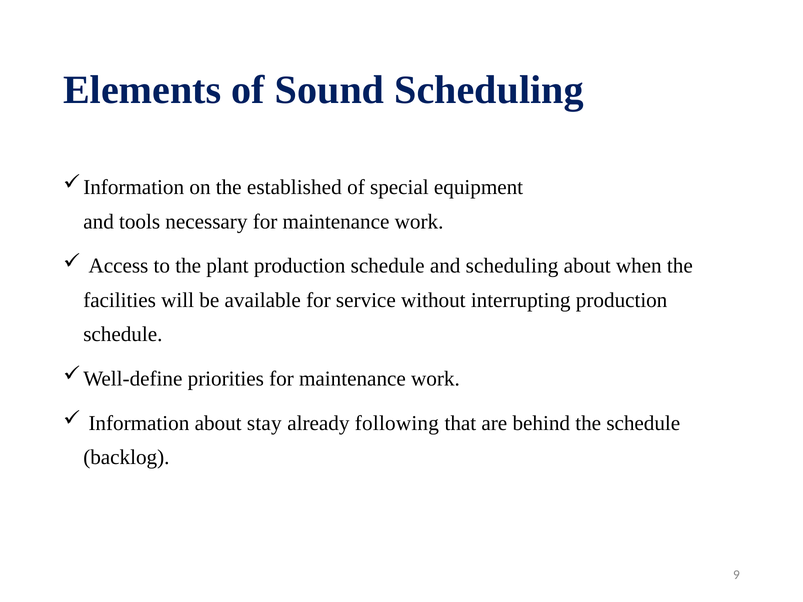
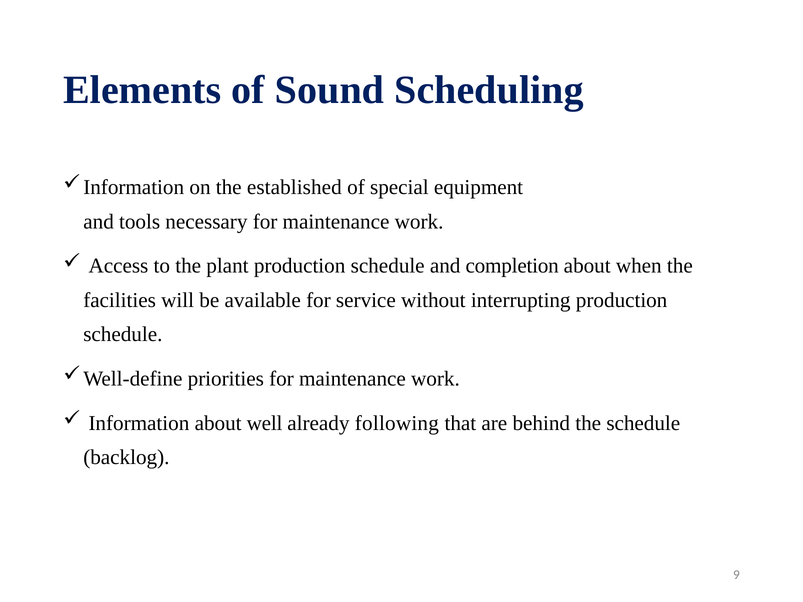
and scheduling: scheduling -> completion (512, 266)
stay: stay -> well (265, 423)
